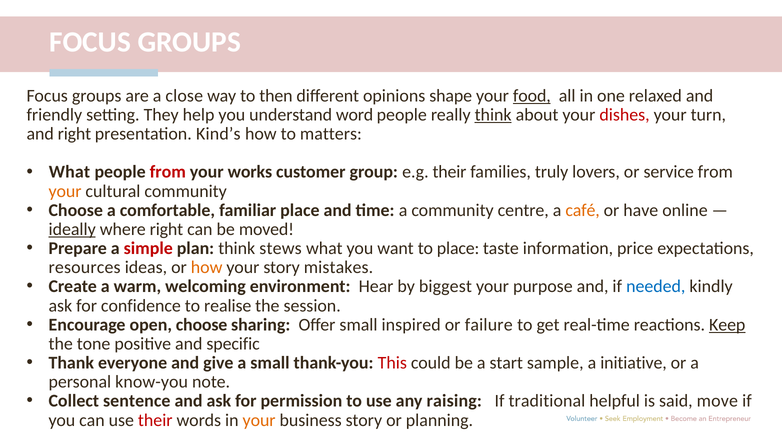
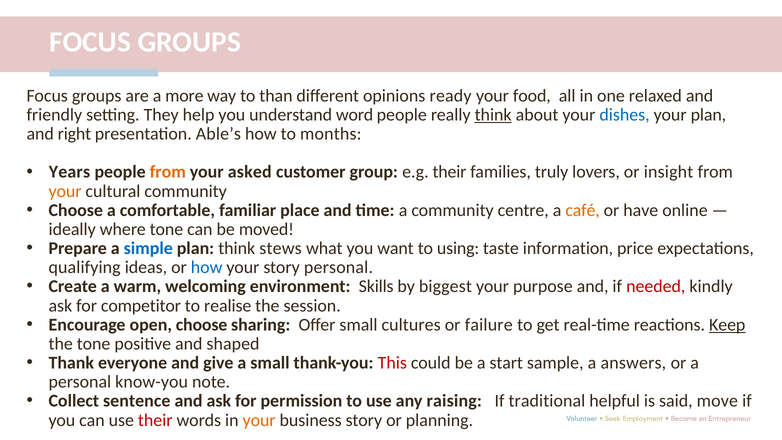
close: close -> more (184, 96)
then: then -> than (276, 96)
shape: shape -> ready (451, 96)
food underline: present -> none (532, 96)
dishes colour: red -> blue (625, 115)
your turn: turn -> plan (708, 115)
Kind’s: Kind’s -> Able’s (218, 134)
matters: matters -> months (331, 134)
What: What -> Years (69, 172)
from colour: red -> orange (168, 172)
works: works -> asked (250, 172)
service: service -> insight (669, 172)
ideally underline: present -> none (72, 229)
where right: right -> tone (166, 229)
simple colour: red -> blue (148, 248)
to place: place -> using (458, 248)
resources: resources -> qualifying (85, 267)
how colour: orange -> blue (207, 267)
story mistakes: mistakes -> personal (338, 267)
Hear: Hear -> Skills (376, 286)
needed colour: blue -> red (656, 286)
confidence: confidence -> competitor (141, 306)
inspired: inspired -> cultures (411, 325)
specific: specific -> shaped (233, 344)
initiative: initiative -> answers (633, 363)
